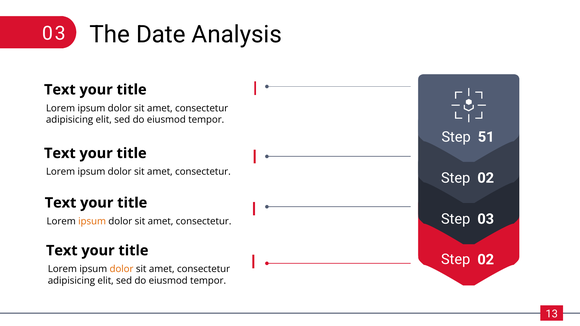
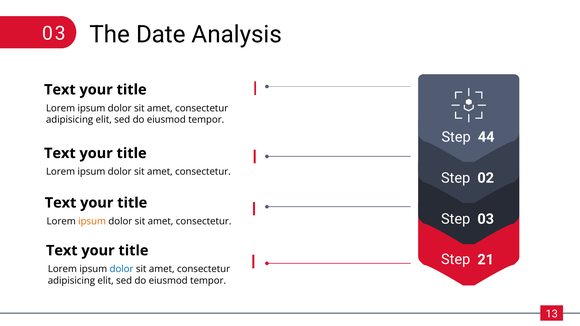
51: 51 -> 44 (486, 137)
02: 02 -> 21 (486, 260)
dolor colour: orange -> blue (122, 269)
